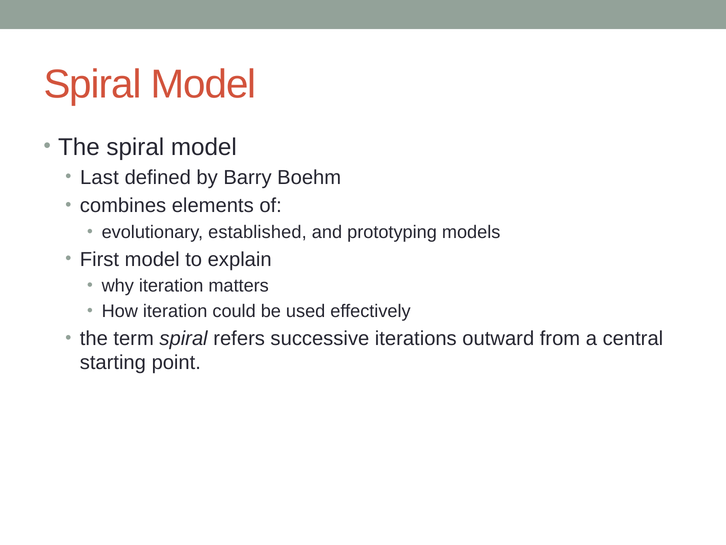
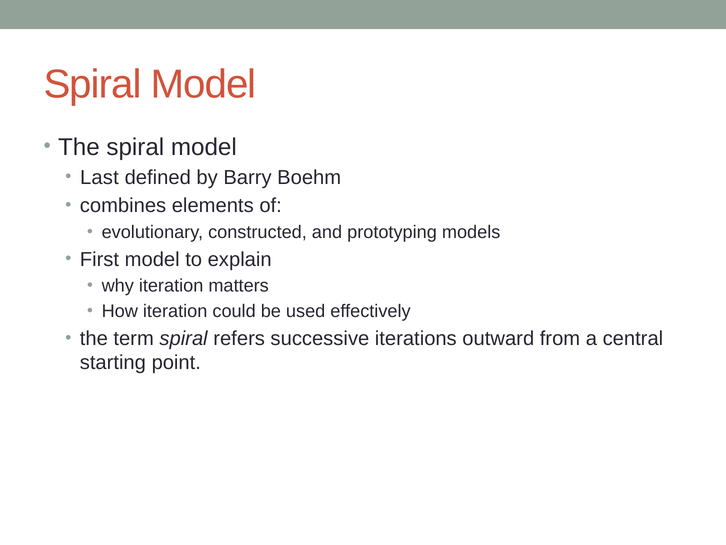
established: established -> constructed (257, 232)
